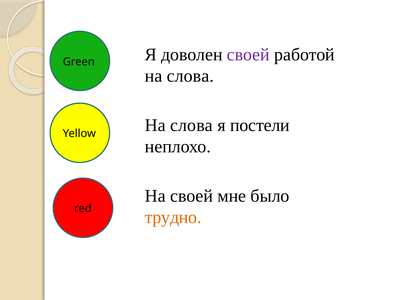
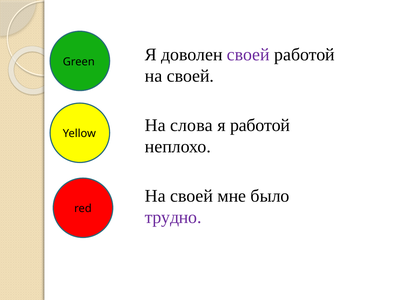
слова: слова -> своей (190, 76)
я постели: постели -> работой (260, 126)
трудно colour: orange -> purple (173, 218)
